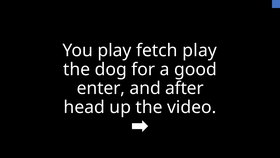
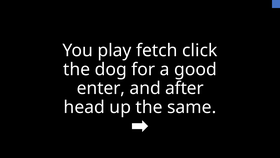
fetch play: play -> click (200, 50)
video: video -> same (192, 107)
